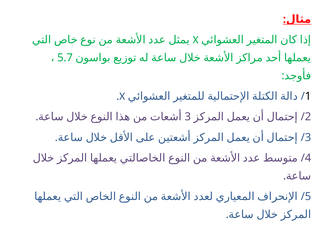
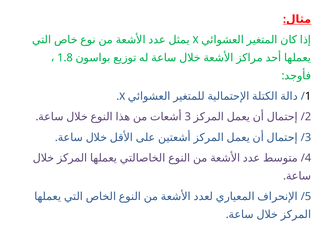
5.7: 5.7 -> 1.8 (65, 58)
